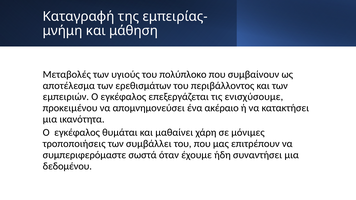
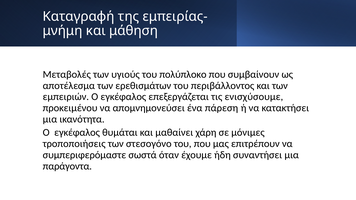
ακέραιο: ακέραιο -> πάρεση (222, 108)
συμβάλλει: συμβάλλει -> στεσογόνο (149, 144)
δεδομένου: δεδομένου -> παράγοντα (67, 166)
